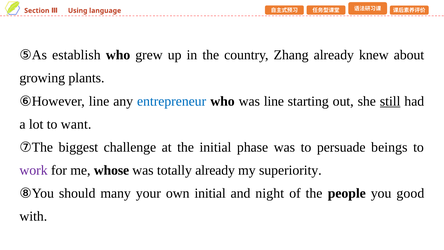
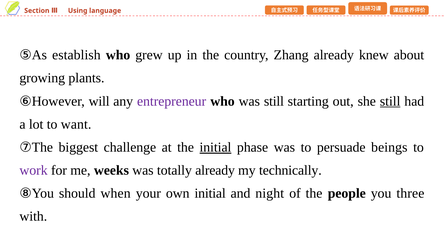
⑥However line: line -> will (99, 101)
entrepreneur colour: blue -> purple (172, 101)
was line: line -> still (274, 101)
initial underline: none -> present (215, 147)
whose: whose -> weeks (111, 170)
superiority: superiority -> technically (290, 170)
many: many -> when (116, 193)
good: good -> three (410, 193)
